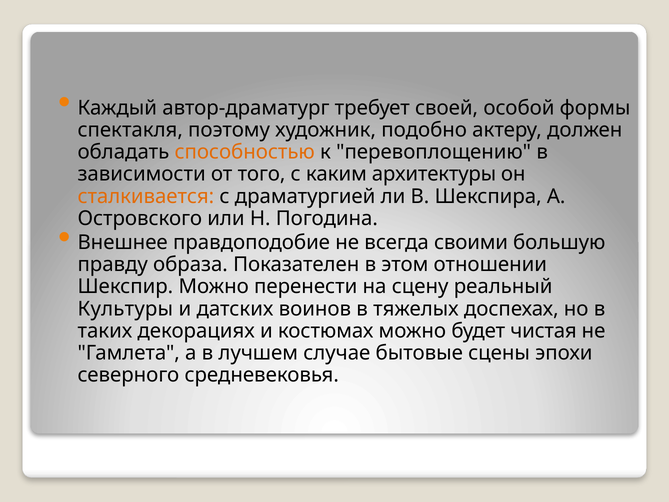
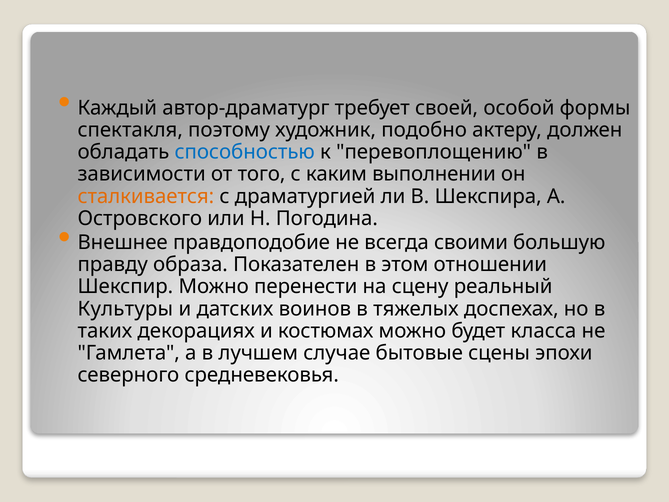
способностью colour: orange -> blue (245, 152)
архитектуры: архитектуры -> выполнении (434, 174)
чистая: чистая -> класса (543, 331)
